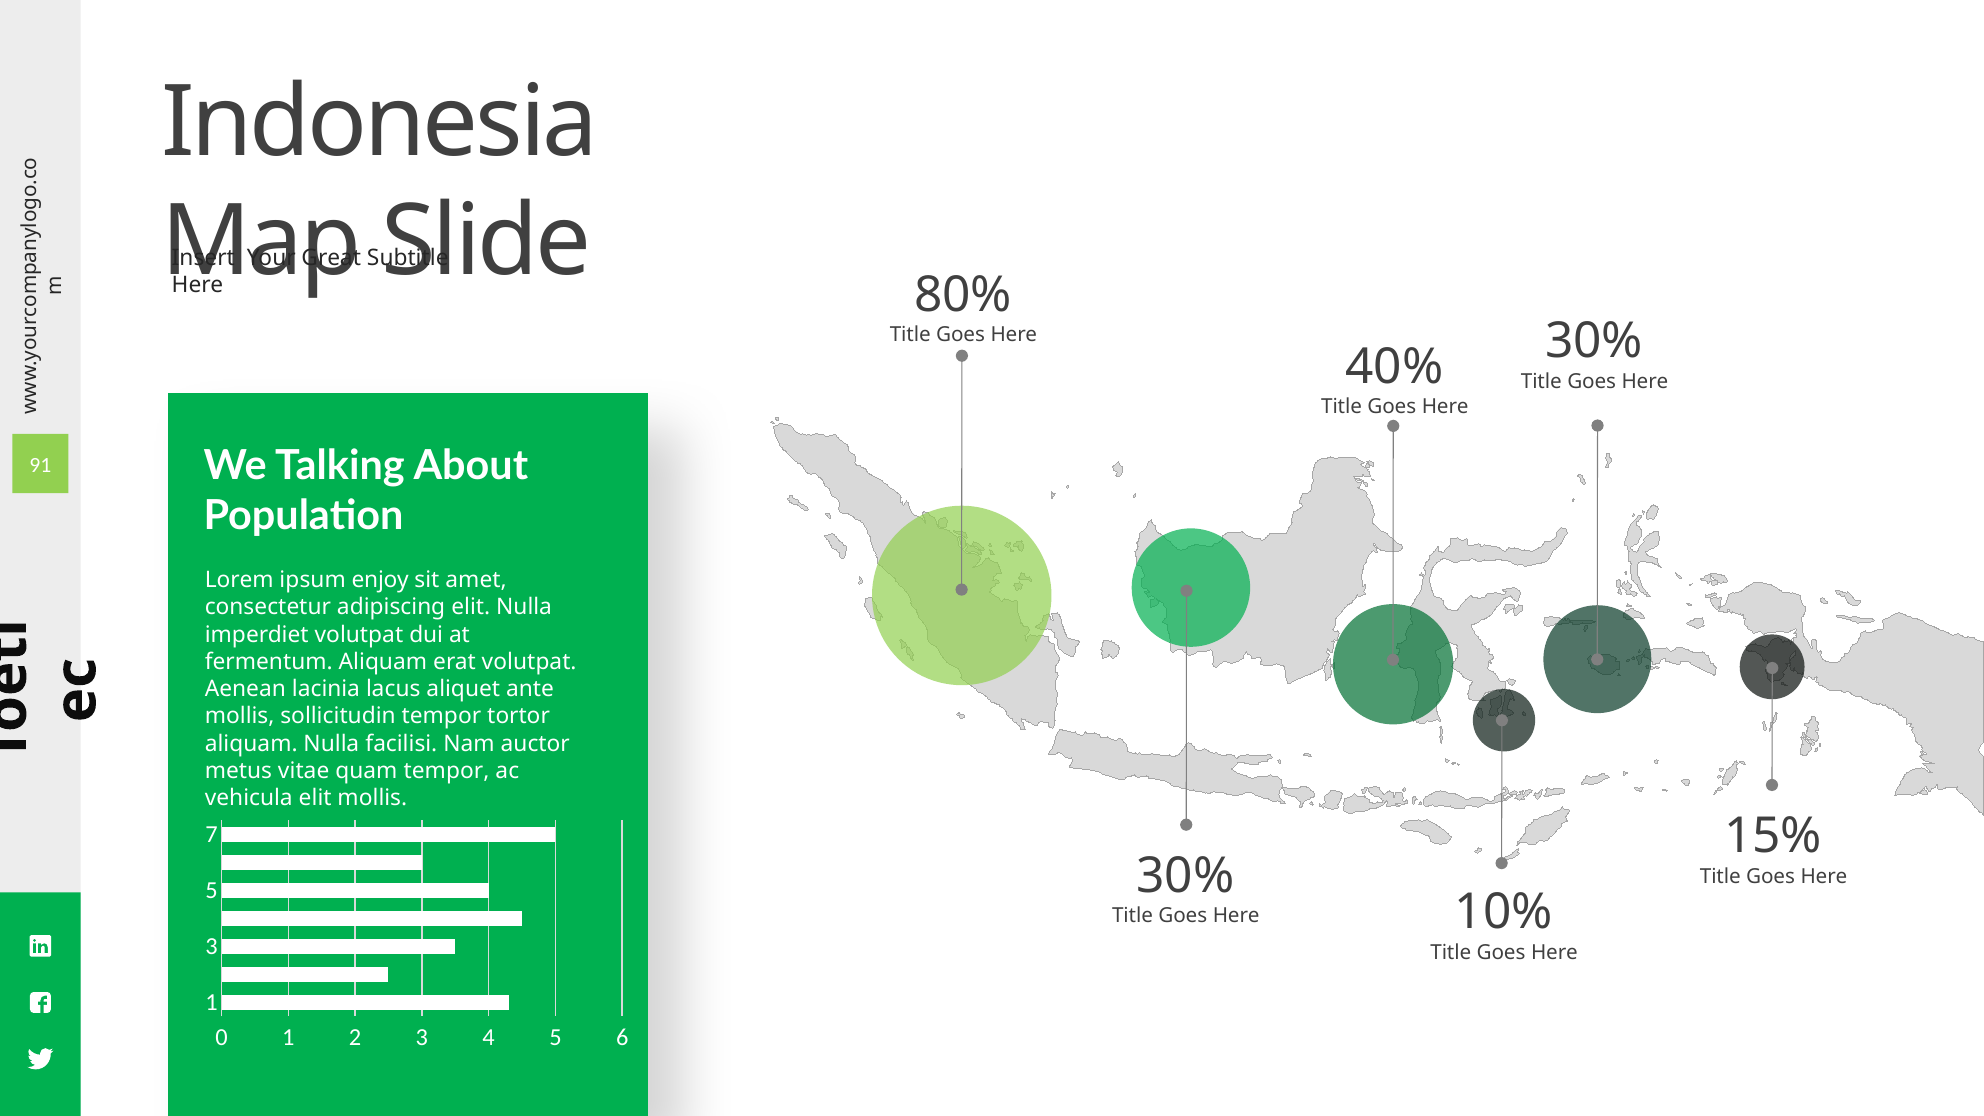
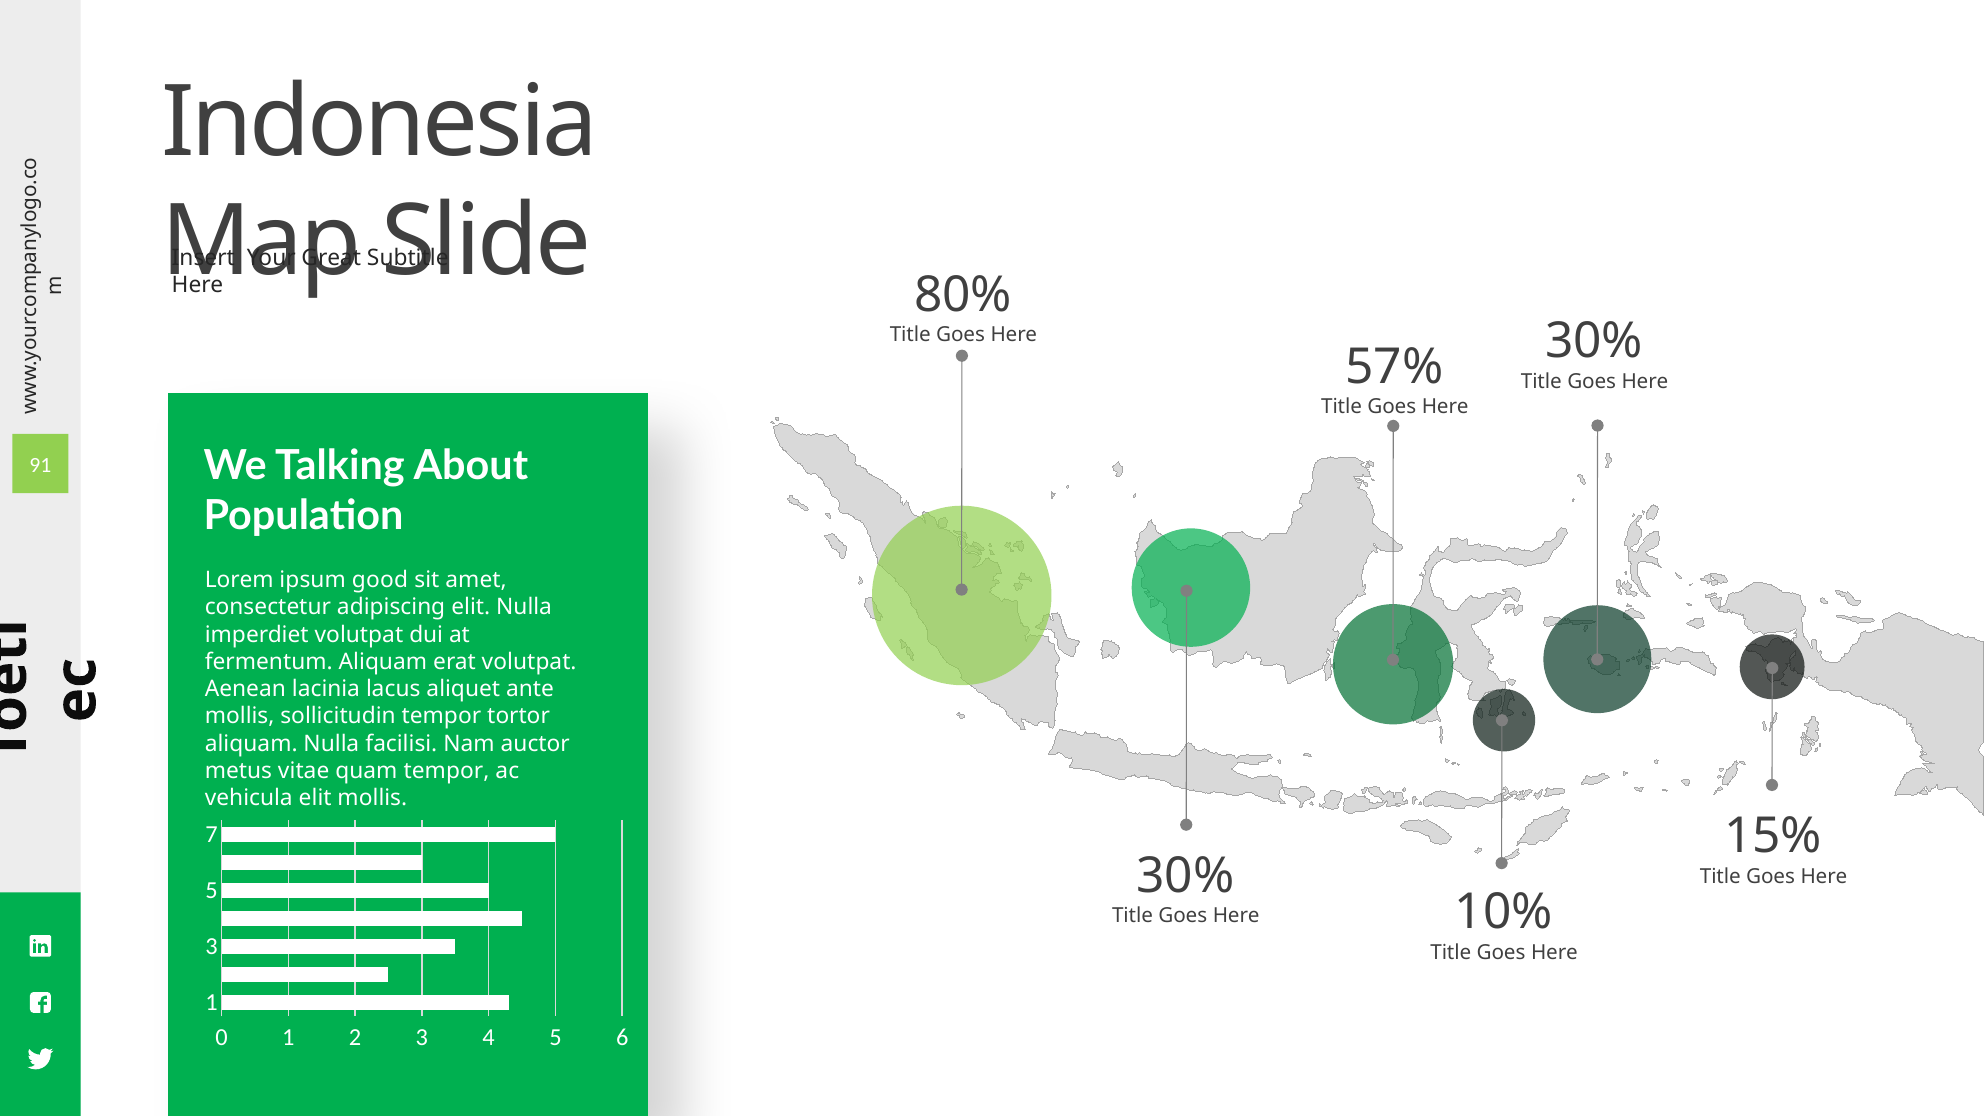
40%: 40% -> 57% (1395, 367)
enjoy: enjoy -> good (380, 580)
